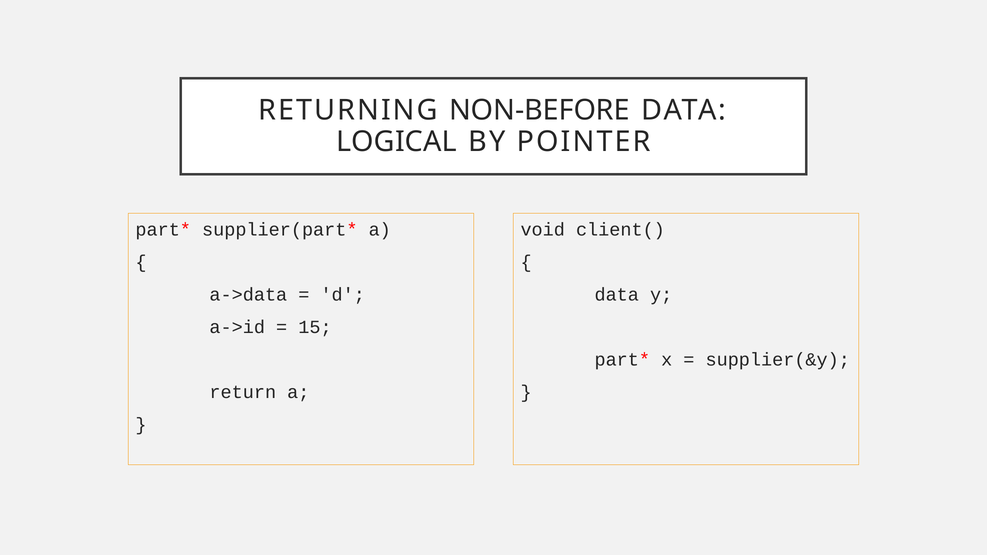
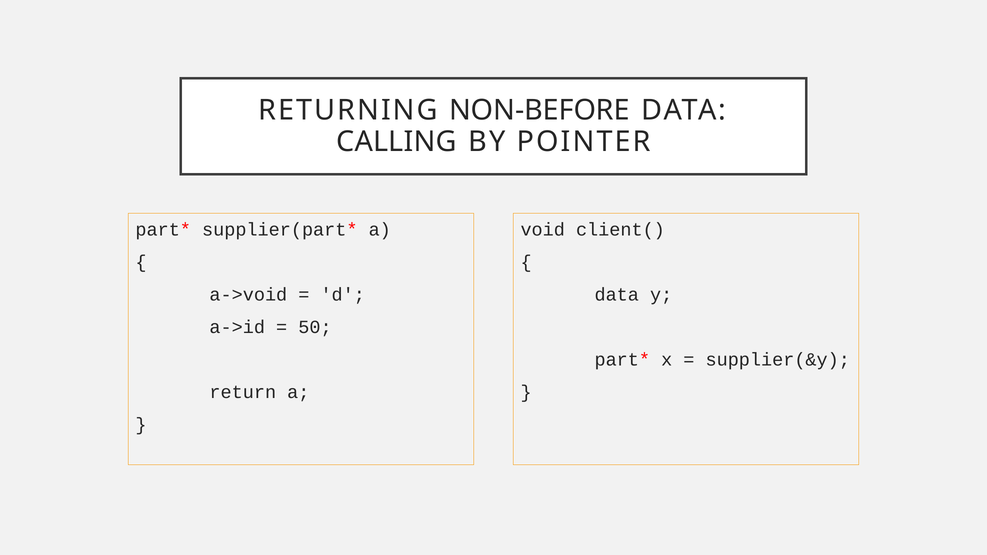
LOGICAL: LOGICAL -> CALLING (396, 142)
a->data: a->data -> a->void (248, 295)
15: 15 -> 50 (315, 327)
